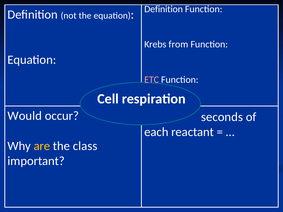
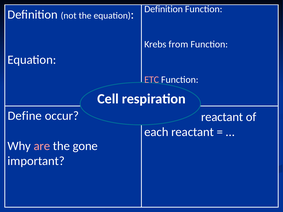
Would: Would -> Define (25, 116)
seconds: seconds -> reactant (222, 117)
are colour: yellow -> pink (42, 146)
class: class -> gone (85, 146)
